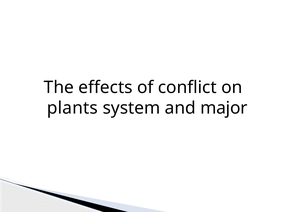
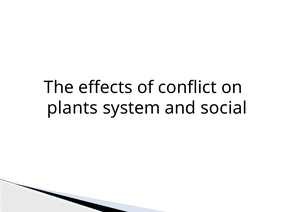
major: major -> social (224, 108)
